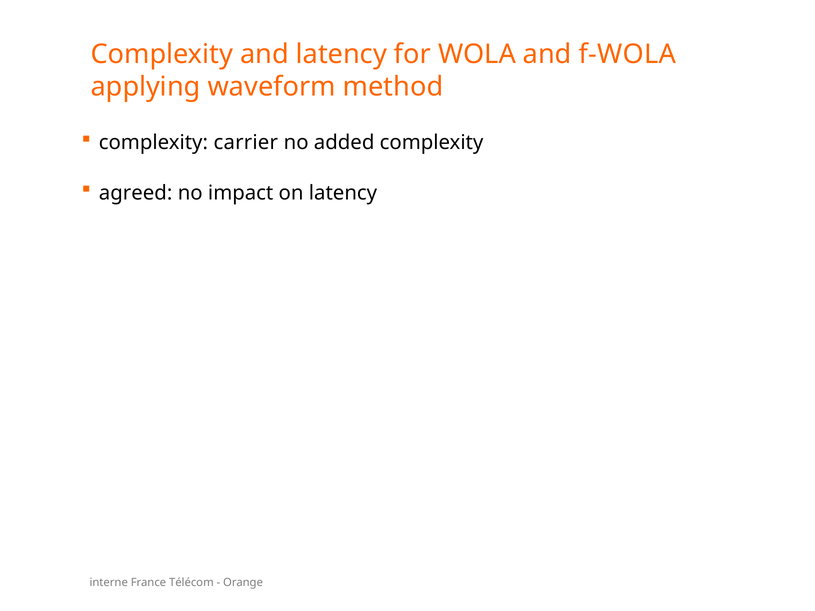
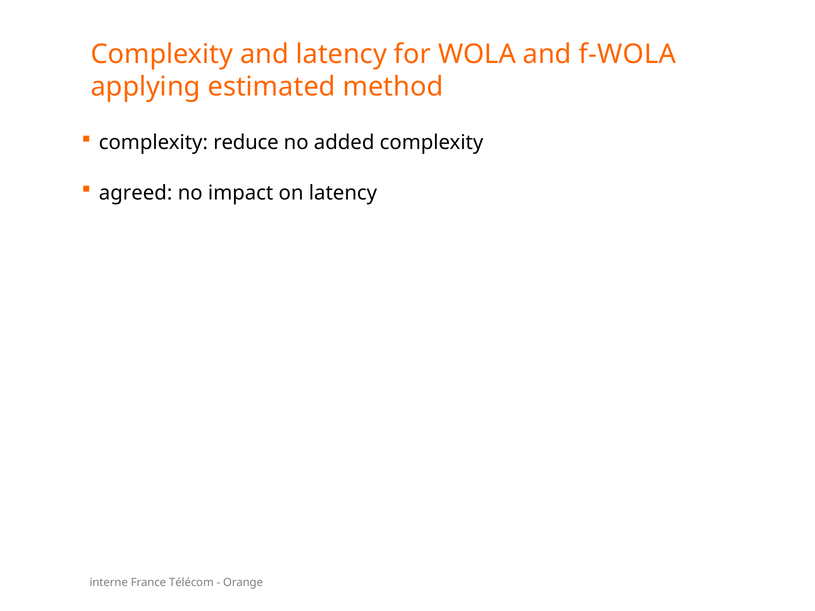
waveform: waveform -> estimated (272, 87)
carrier: carrier -> reduce (246, 143)
